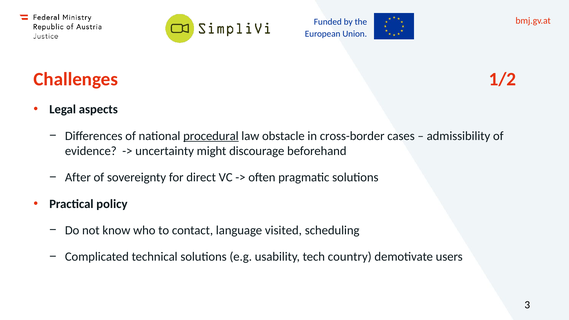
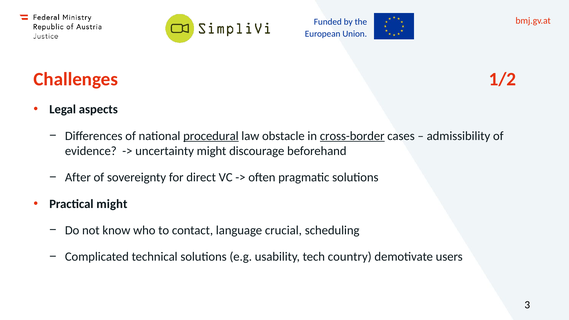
cross-border underline: none -> present (352, 136)
Practical policy: policy -> might (112, 204)
visited: visited -> crucial (283, 230)
